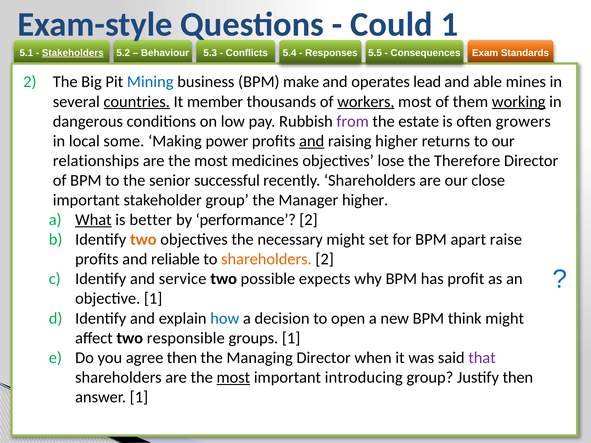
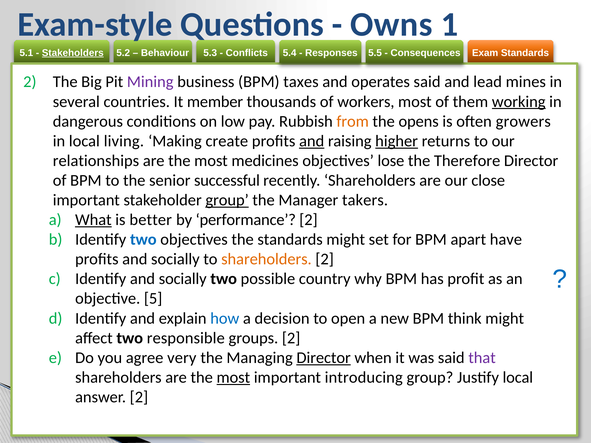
Could: Could -> Owns (391, 25)
Mining colour: blue -> purple (150, 82)
make: make -> taxes (301, 82)
operates lead: lead -> said (427, 82)
able: able -> lead (488, 82)
countries underline: present -> none (137, 102)
workers underline: present -> none (366, 102)
from colour: purple -> orange (353, 121)
estate: estate -> opens (419, 121)
some: some -> living (124, 141)
power: power -> create (227, 141)
higher underline: none -> present (397, 141)
group underline: none -> present (227, 200)
Manager higher: higher -> takers (365, 200)
two colour: orange -> blue (143, 240)
the necessary: necessary -> standards (290, 240)
raise: raise -> have (506, 240)
profits and reliable: reliable -> socially (175, 259)
Identify and service: service -> socially (183, 279)
expects: expects -> country (325, 279)
objective 1: 1 -> 5 (153, 299)
groups 1: 1 -> 2 (291, 338)
agree then: then -> very (182, 358)
Director underline: none -> present (324, 358)
Justify then: then -> local (518, 378)
answer 1: 1 -> 2 (139, 397)
